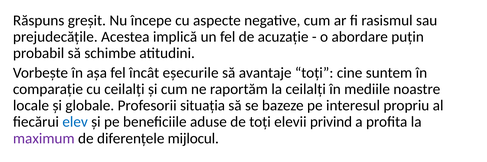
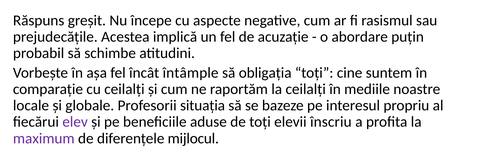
eșecurile: eșecurile -> întâmple (191, 73)
avantaje: avantaje -> obligația (265, 73)
elev colour: blue -> purple (75, 122)
privind: privind -> înscriu (331, 122)
